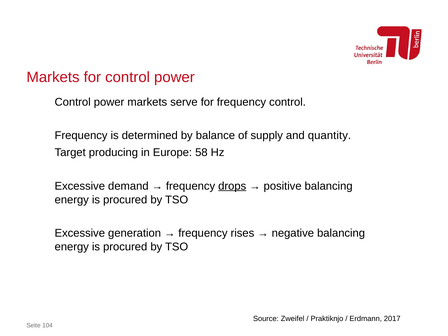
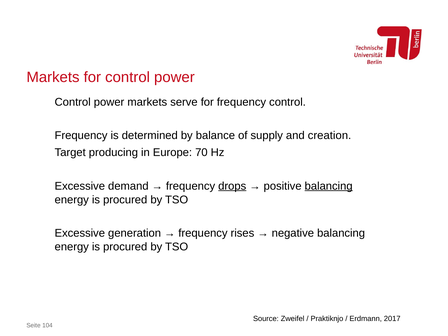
quantity: quantity -> creation (329, 136)
58: 58 -> 70 (201, 152)
balancing underline: none -> present (329, 186)
